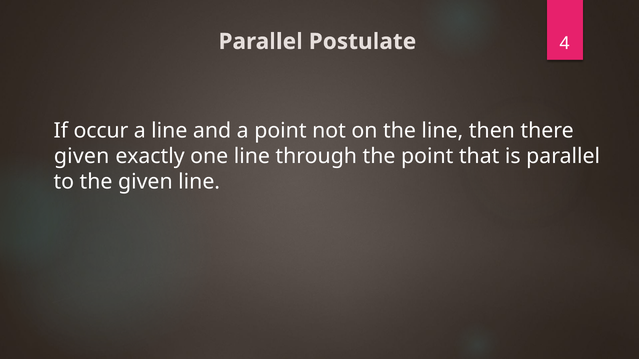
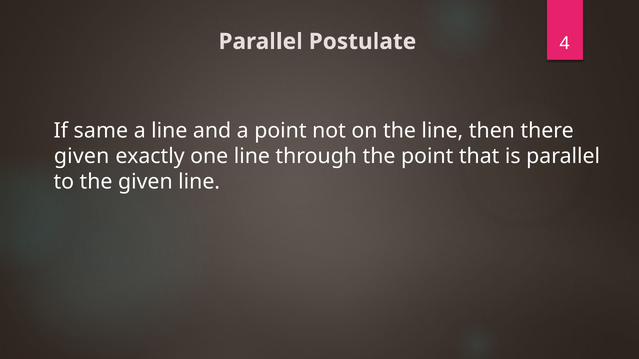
occur: occur -> same (101, 131)
